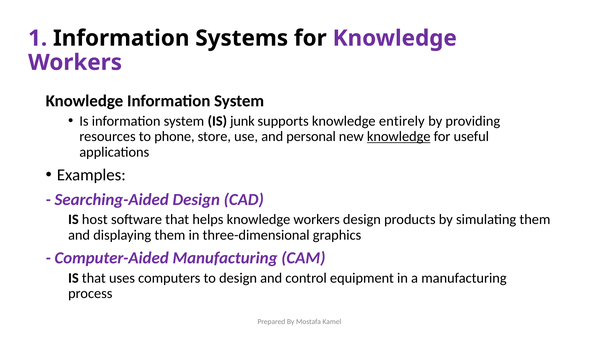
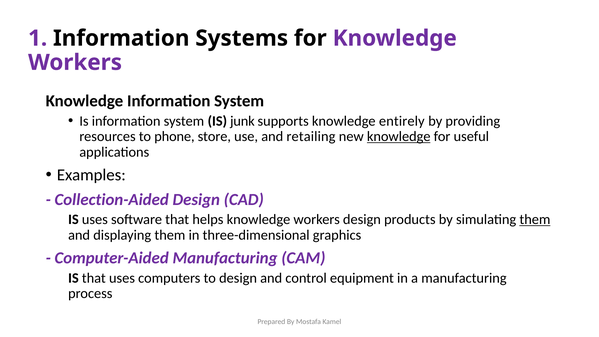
personal: personal -> retailing (311, 136)
Searching-Aided: Searching-Aided -> Collection-Aided (112, 199)
IS host: host -> uses (95, 219)
them underline: none -> present (535, 219)
